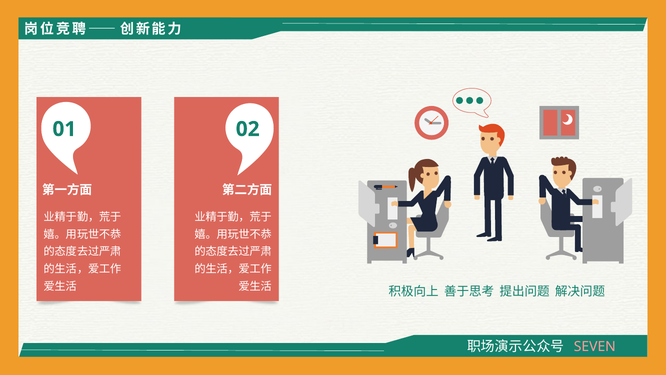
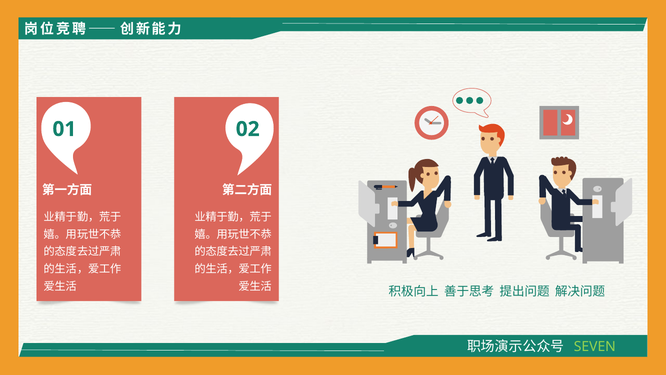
SEVEN colour: pink -> light green (595, 346)
